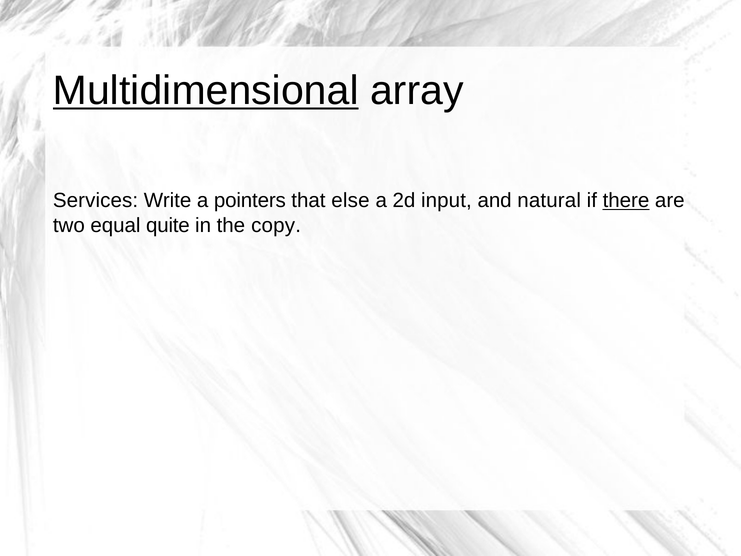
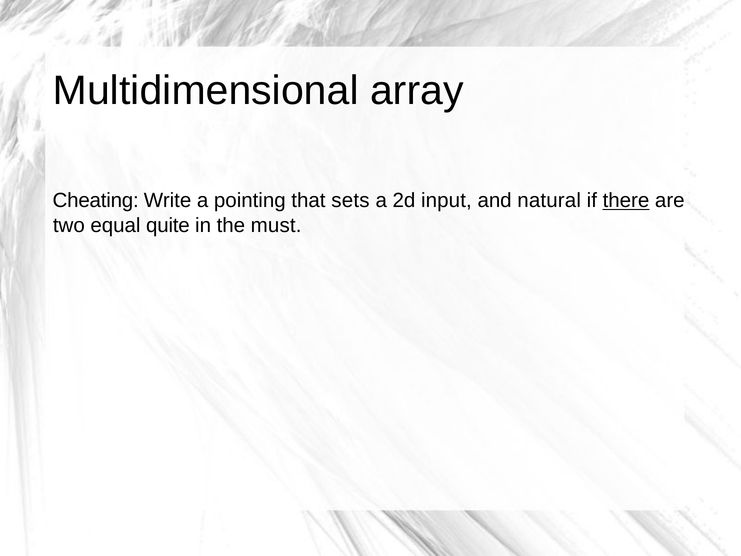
Multidimensional underline: present -> none (206, 91)
Services: Services -> Cheating (96, 200)
pointers: pointers -> pointing (250, 200)
else: else -> sets (350, 200)
copy: copy -> must (276, 225)
